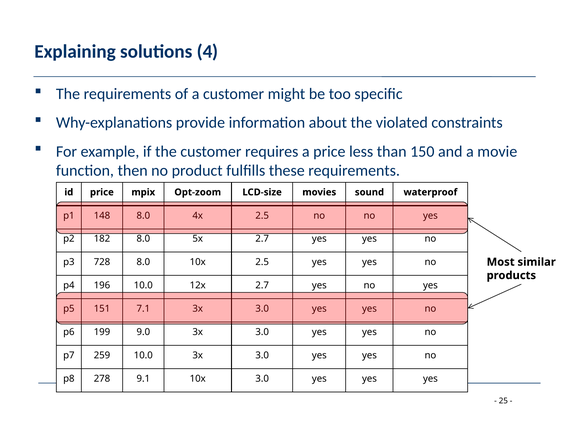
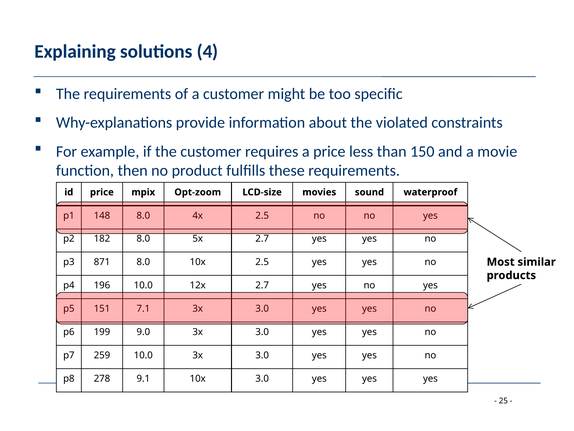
728: 728 -> 871 (102, 262)
